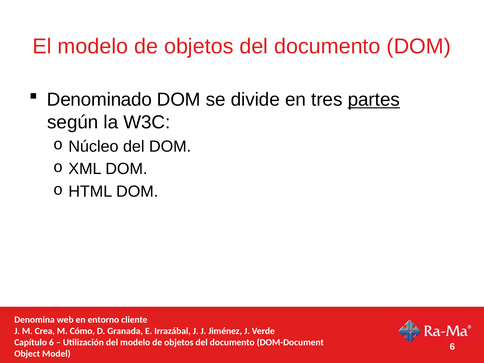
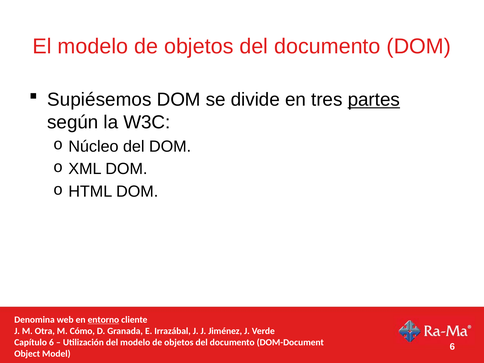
Denominado: Denominado -> Supiésemos (99, 100)
entorno underline: none -> present (103, 320)
Crea: Crea -> Otra (45, 331)
